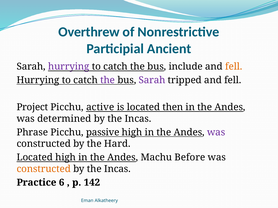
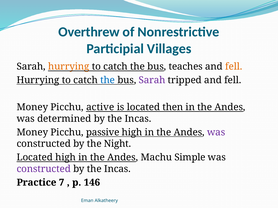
Ancient: Ancient -> Villages (169, 49)
hurrying colour: purple -> orange (69, 67)
include: include -> teaches (186, 67)
the colour: purple -> blue (108, 80)
Project: Project -> Money (32, 107)
Phrase: Phrase -> Money (32, 133)
Hard: Hard -> Night (117, 144)
Before: Before -> Simple (190, 158)
constructed colour: orange -> purple (44, 169)
6: 6 -> 7 (62, 183)
142: 142 -> 146 (92, 183)
